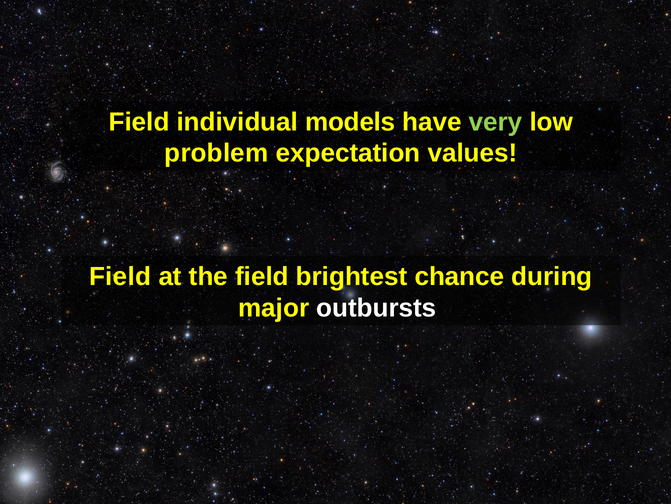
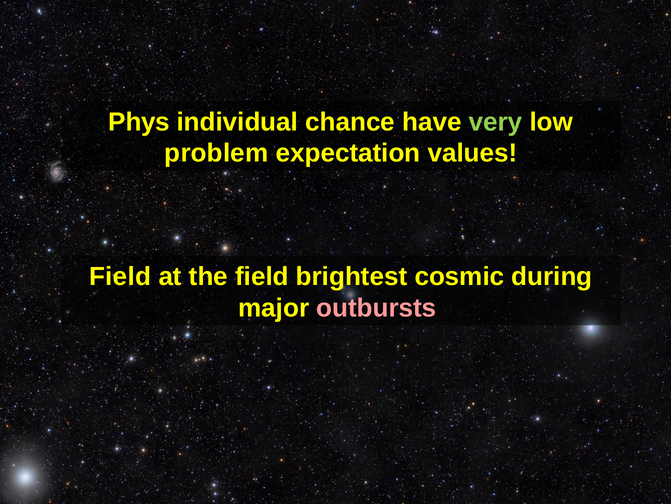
Field: Field -> Phys (139, 122)
models: models -> chance (350, 122)
chance: chance -> cosmic (459, 276)
outbursts colour: white -> pink (376, 308)
